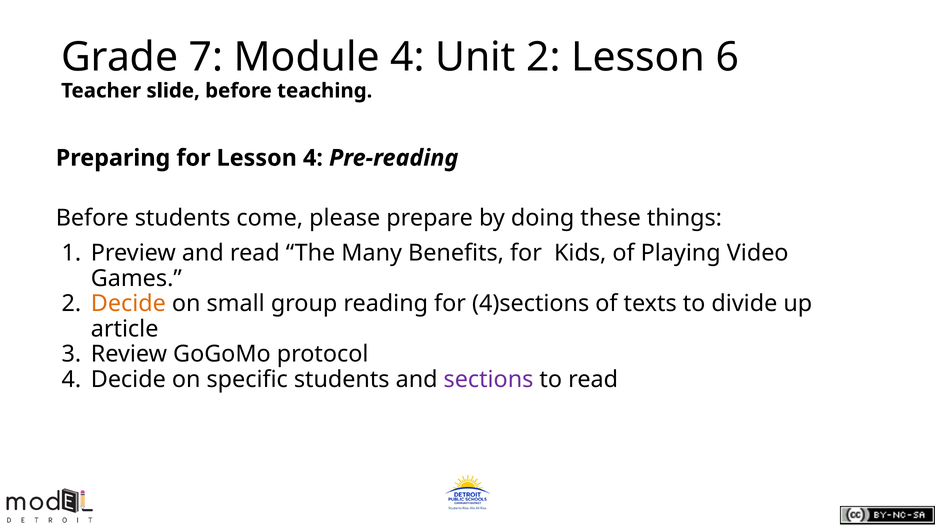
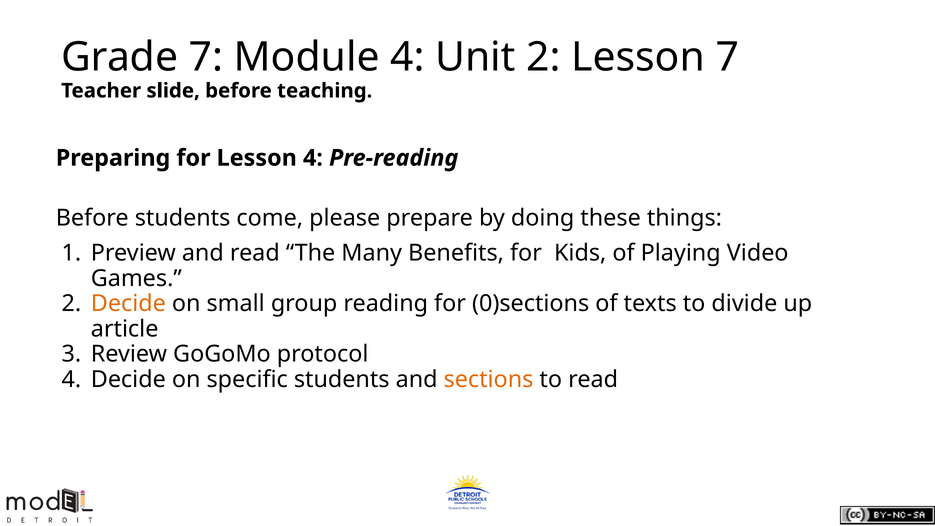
Lesson 6: 6 -> 7 (727, 57)
4)sections: 4)sections -> 0)sections (531, 304)
sections colour: purple -> orange (488, 379)
